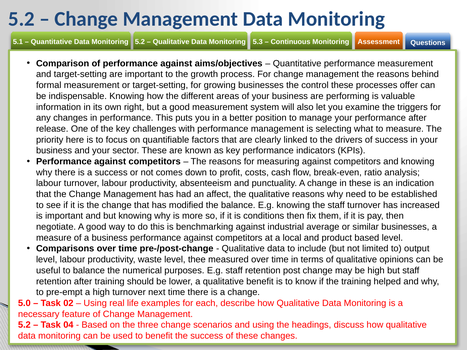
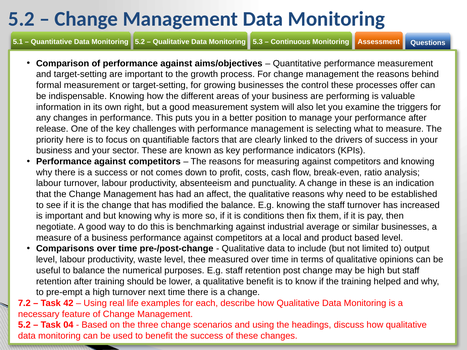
5.0: 5.0 -> 7.2 (24, 303)
02: 02 -> 42 (68, 303)
